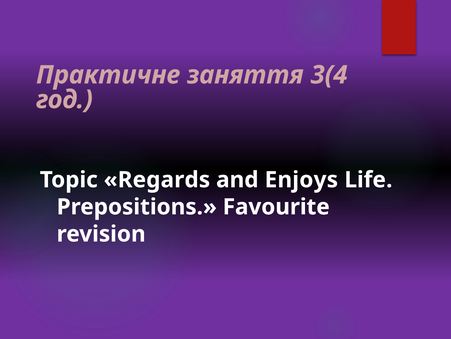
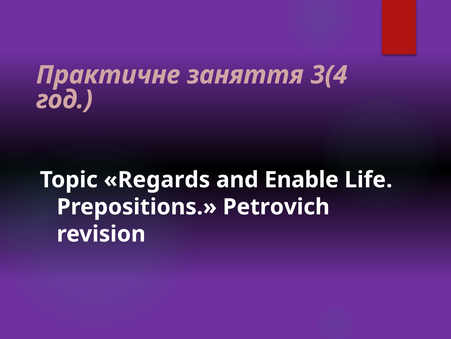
Enjoys: Enjoys -> Enable (302, 179)
Favourite: Favourite -> Petrovich (276, 206)
